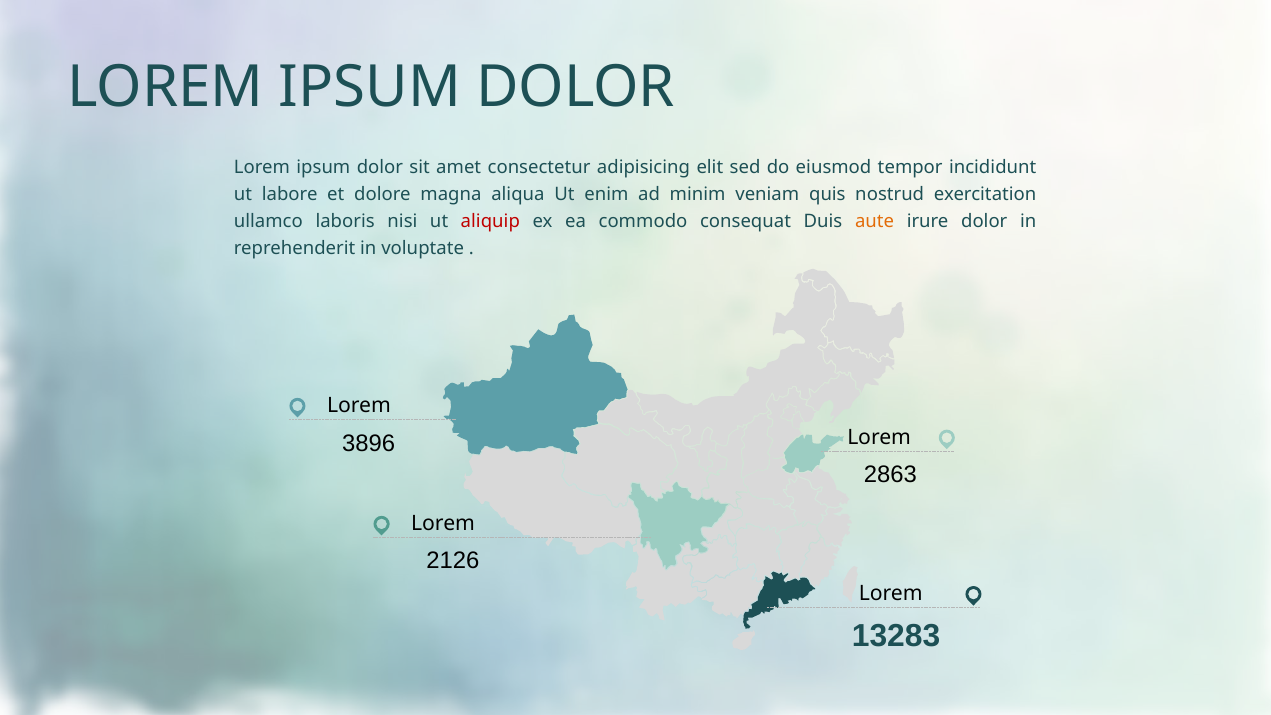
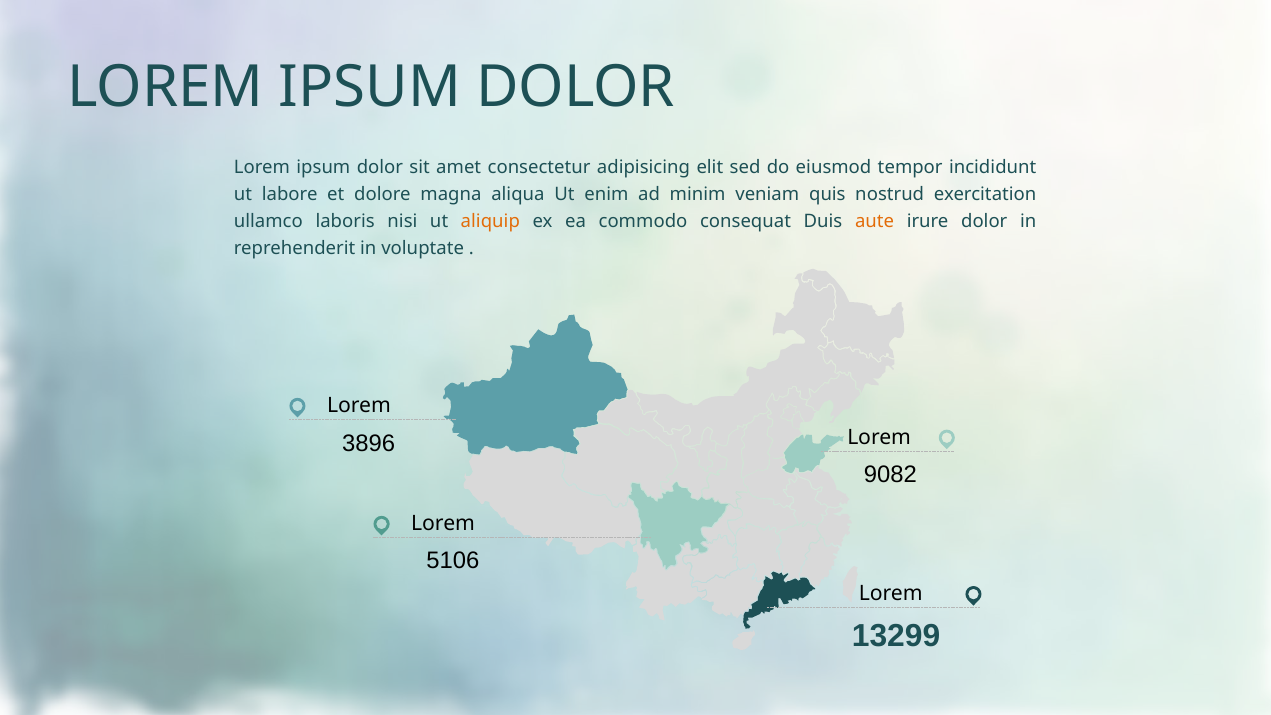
aliquip colour: red -> orange (490, 221)
2863: 2863 -> 9082 (890, 475)
2126: 2126 -> 5106 (453, 561)
13283: 13283 -> 13299 (896, 636)
